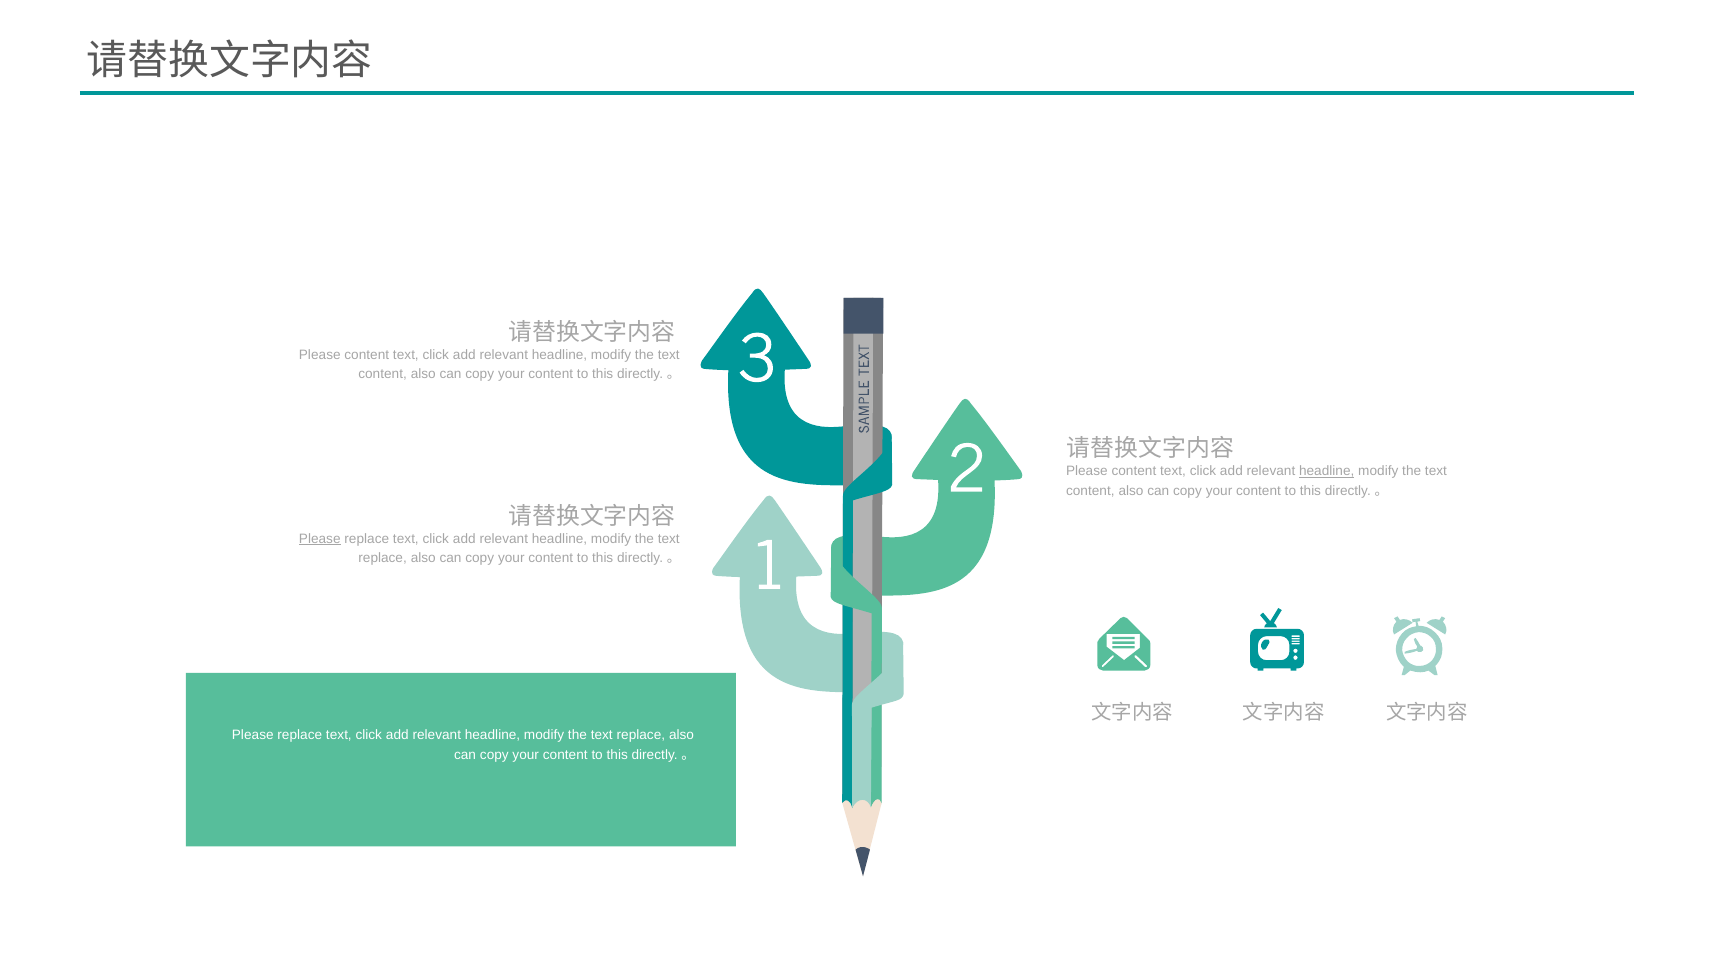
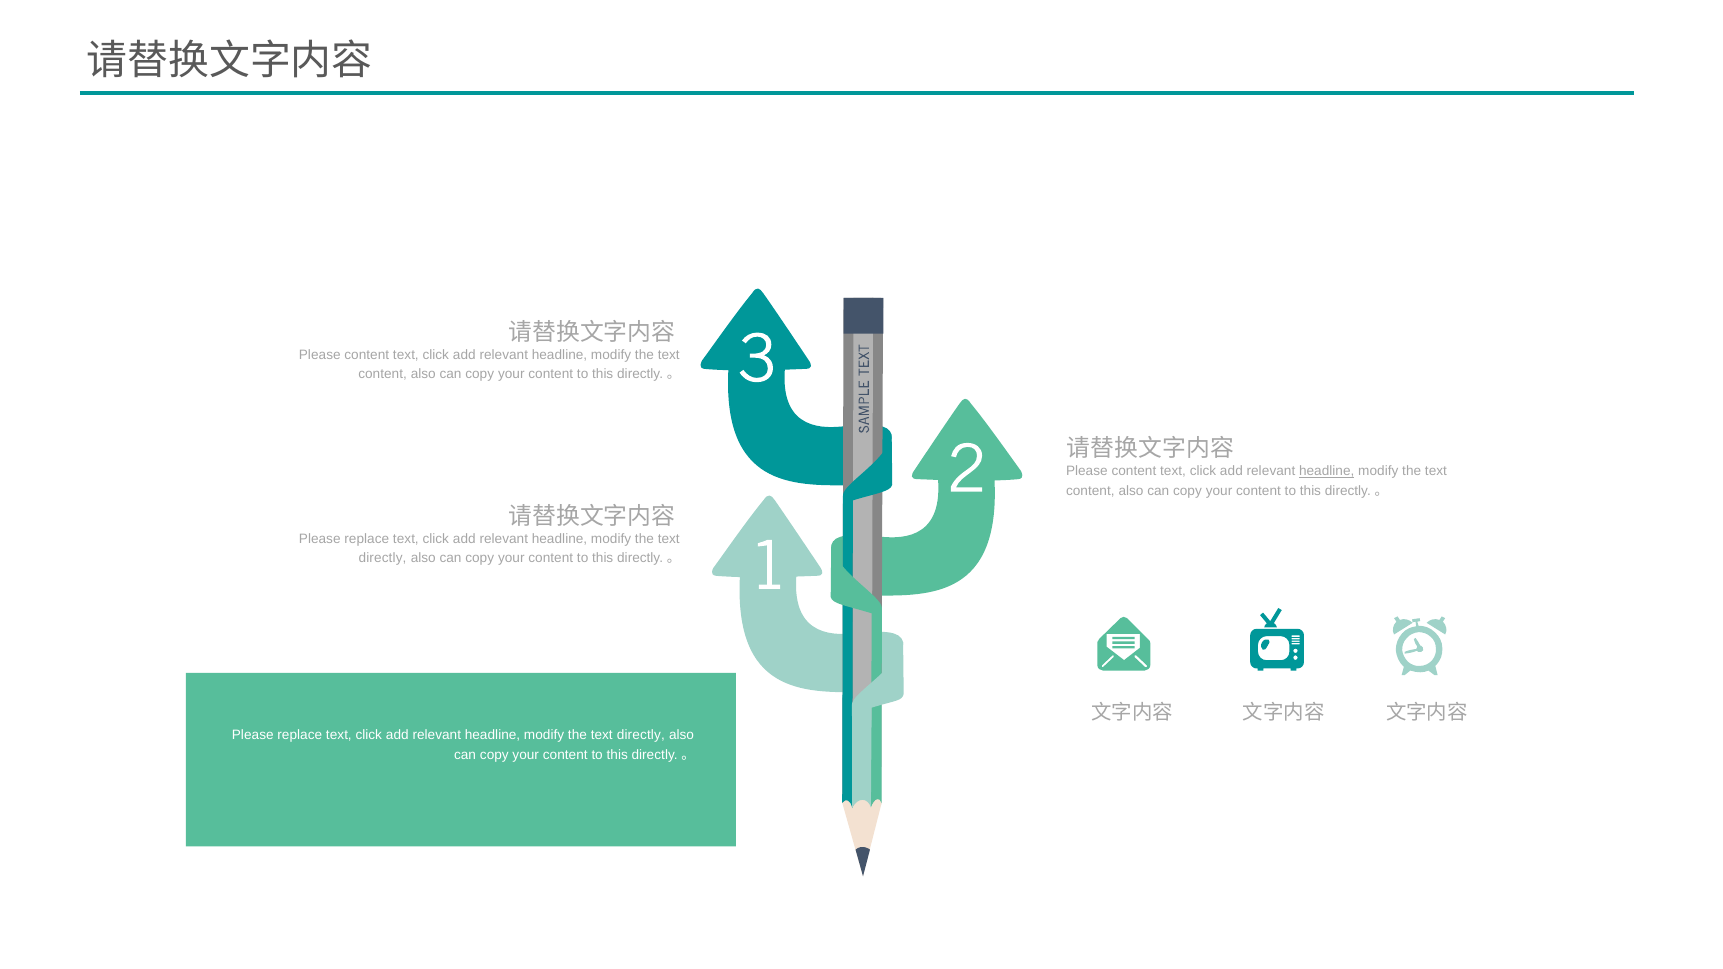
Please underline: present -> none (320, 539)
replace: replace -> directly (383, 558)
replace: replace -> directly (641, 735)
